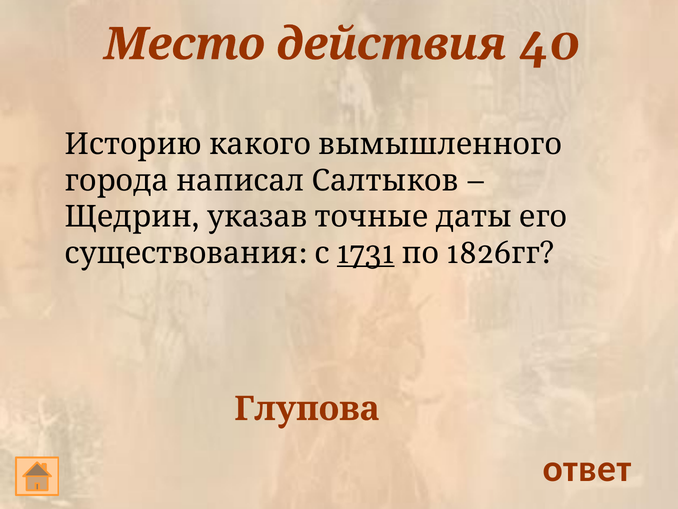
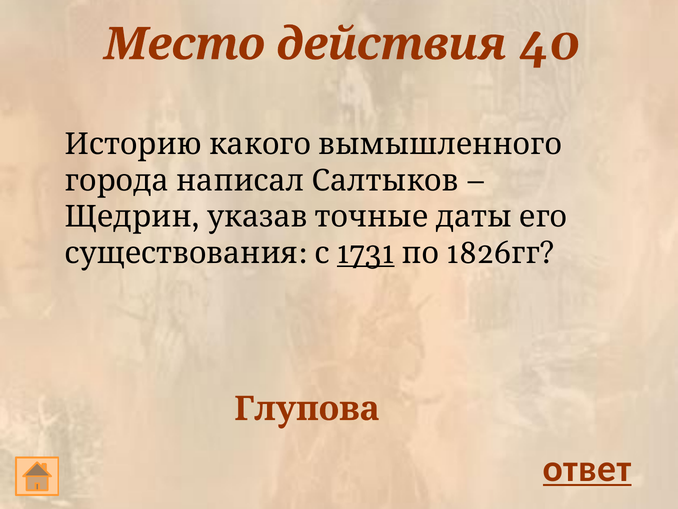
ответ underline: none -> present (587, 468)
